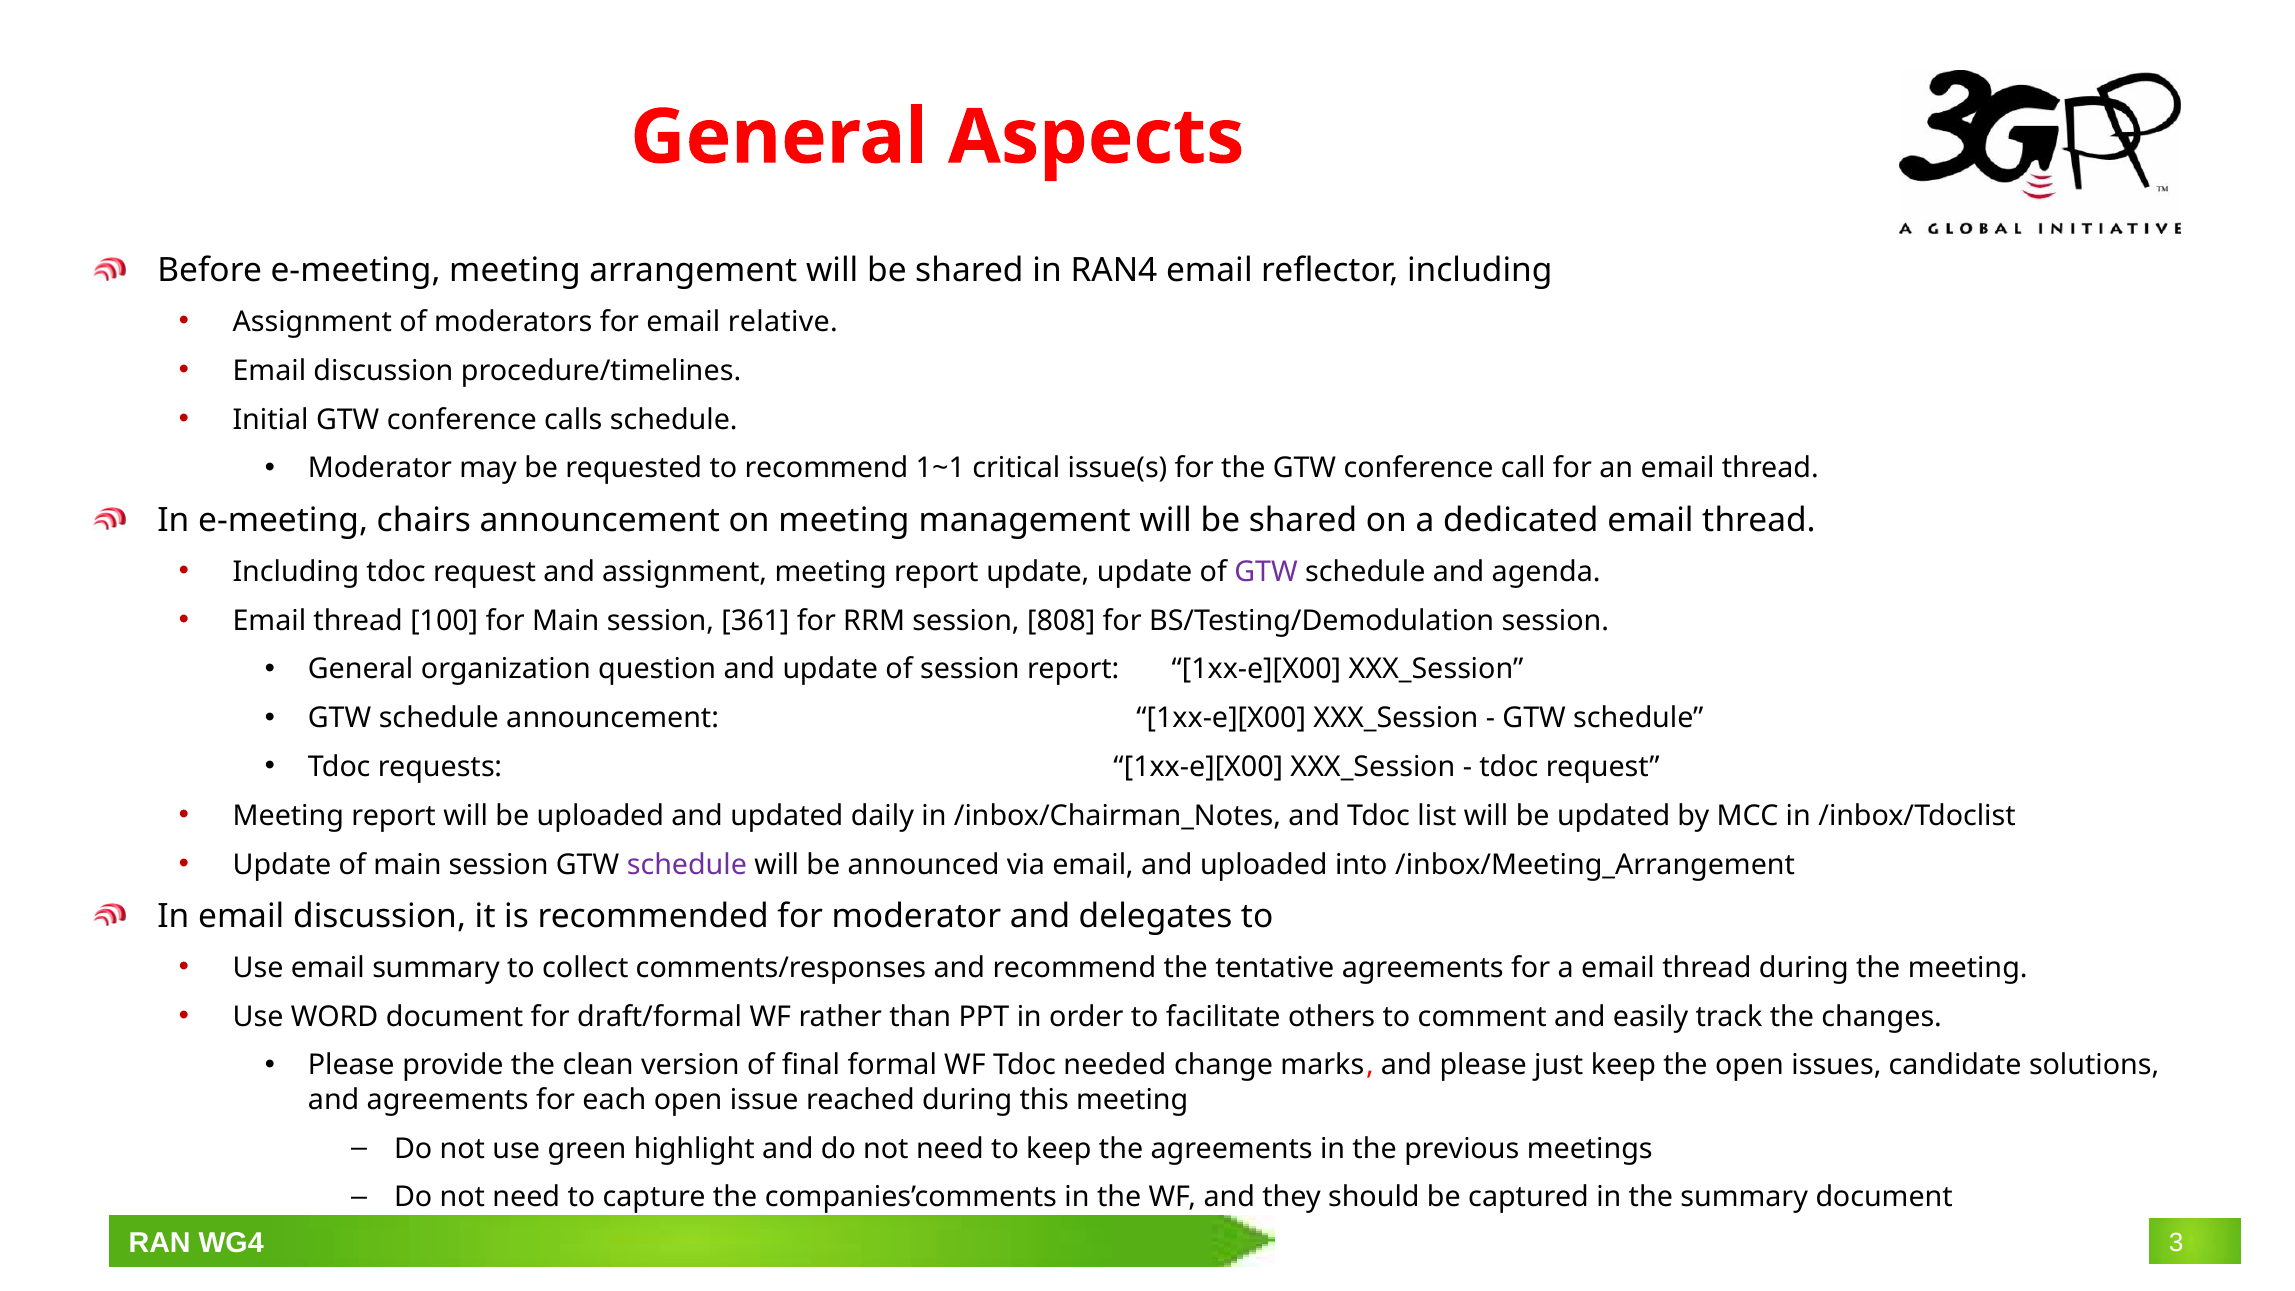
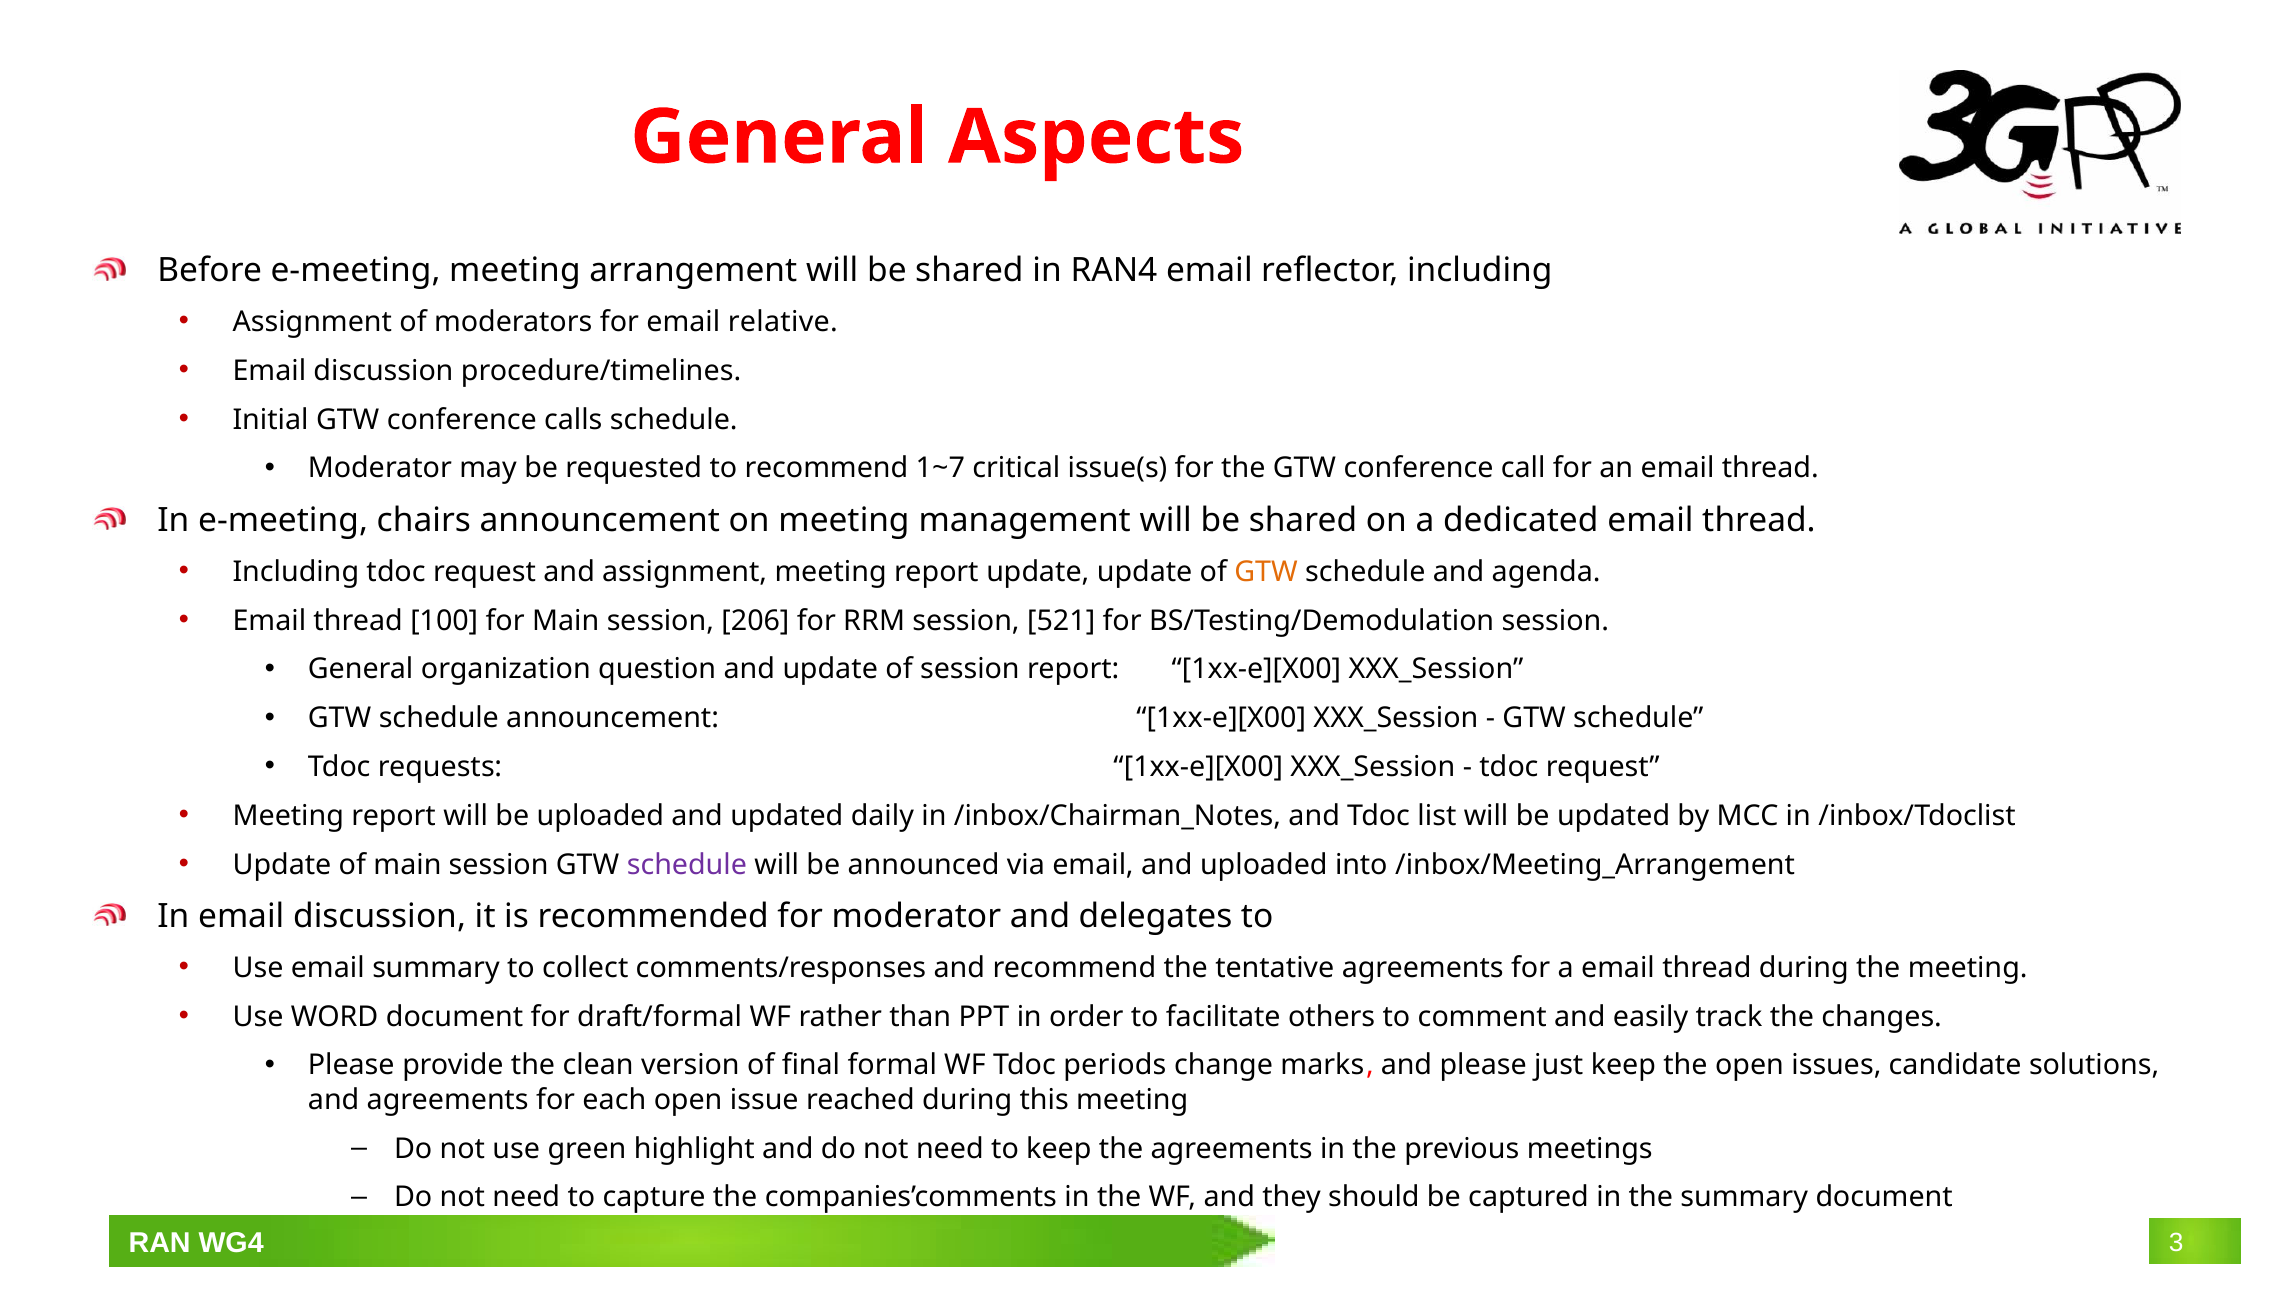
1~1: 1~1 -> 1~7 (940, 468)
GTW colour: purple -> orange (1266, 572)
361: 361 -> 206 (755, 621)
808: 808 -> 521 (1061, 621)
needed: needed -> periods (1115, 1065)
